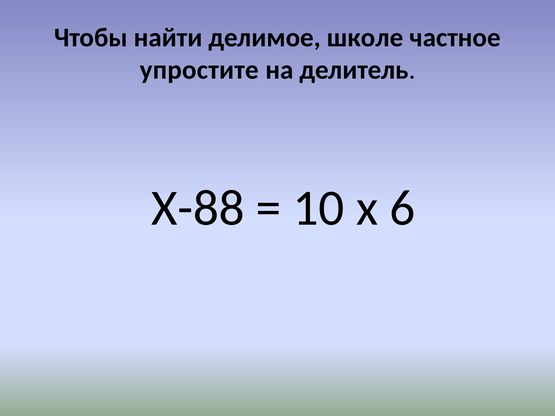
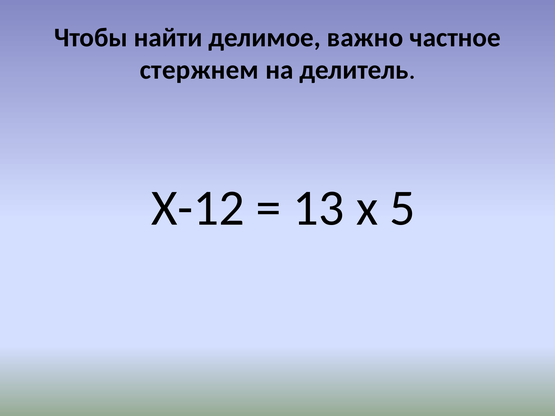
школе: школе -> важно (365, 38)
упростите: упростите -> стержнем (199, 70)
Х-88: Х-88 -> Х-12 (198, 208)
10: 10 -> 13 (318, 208)
6: 6 -> 5 (402, 208)
